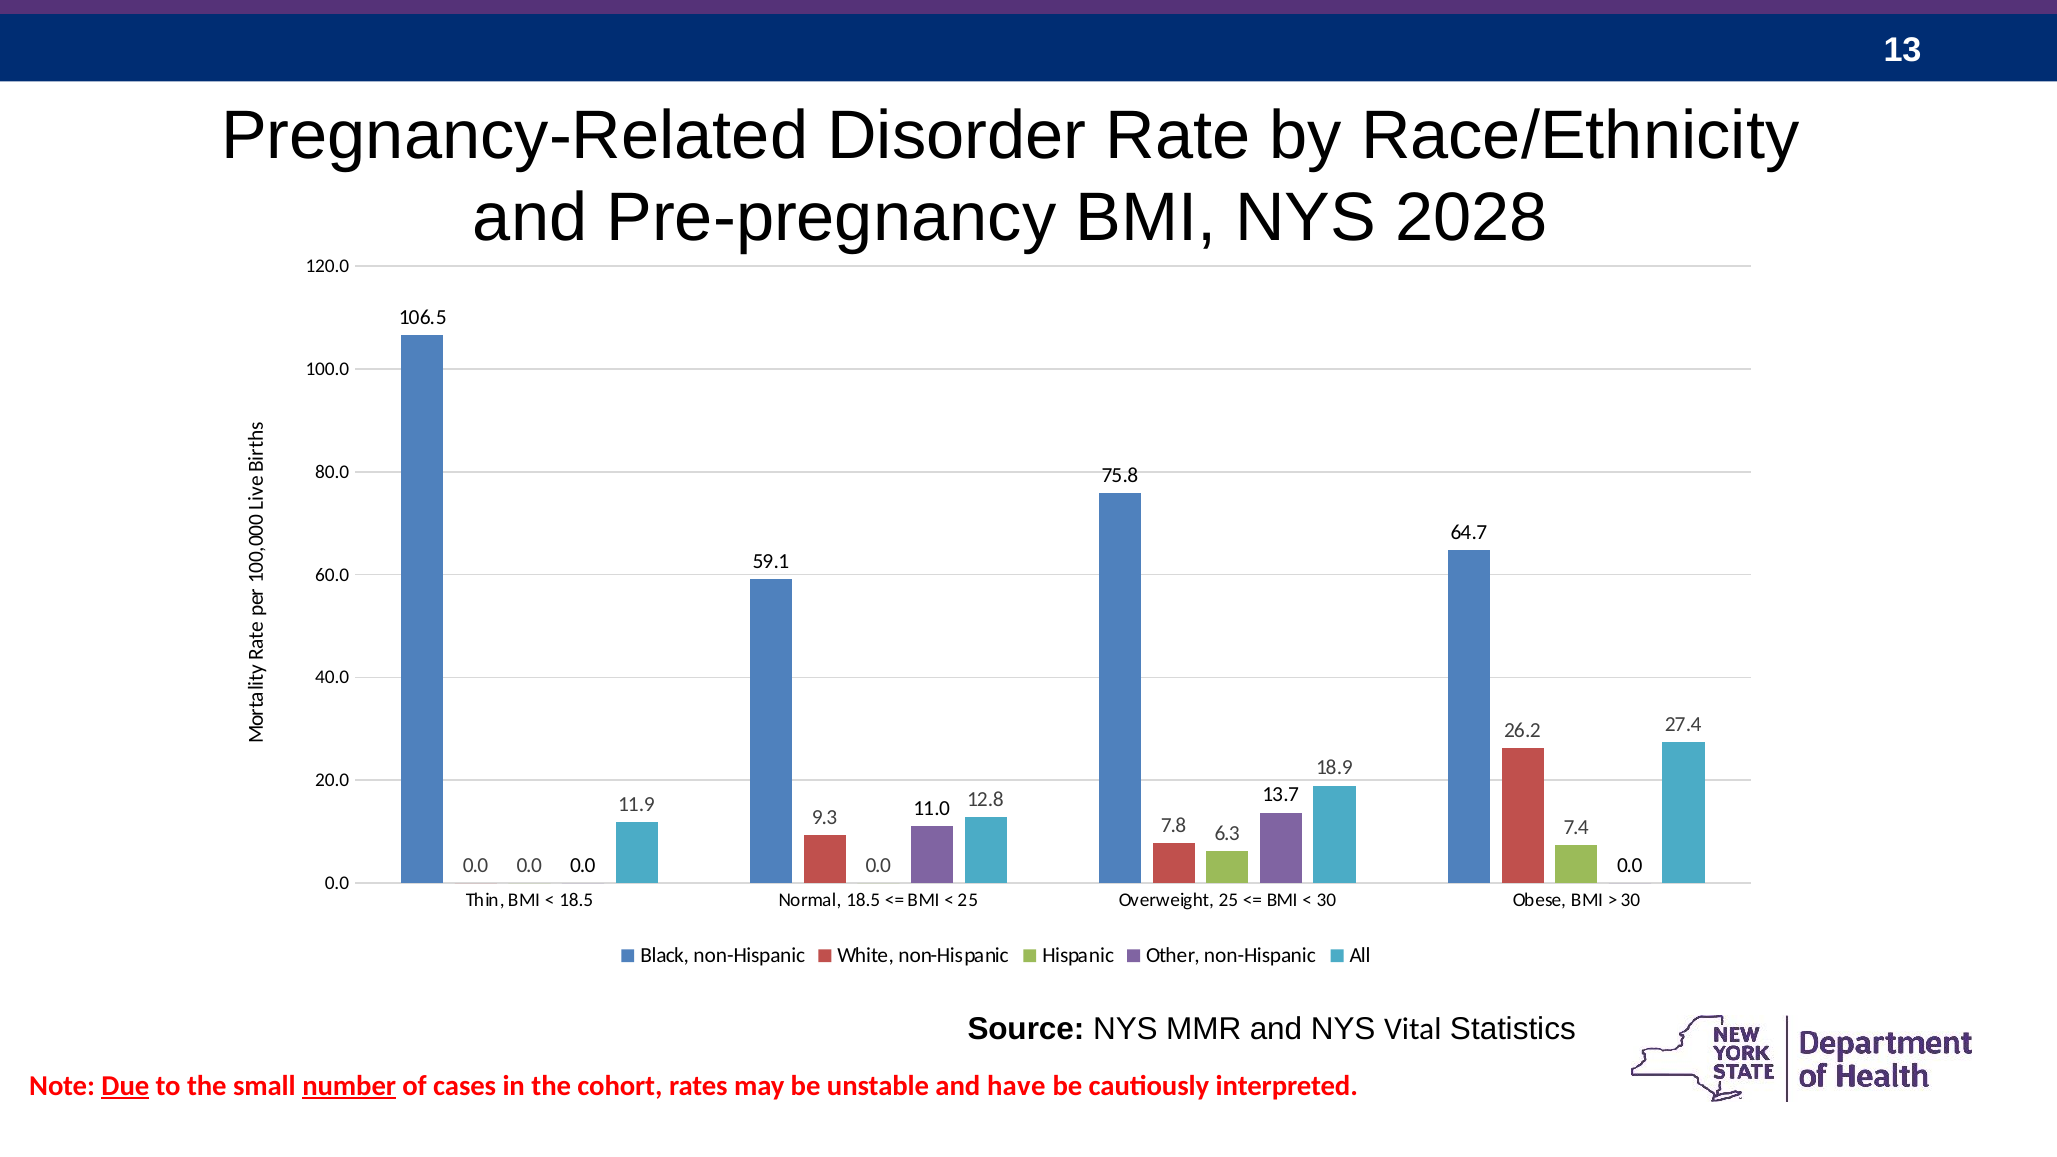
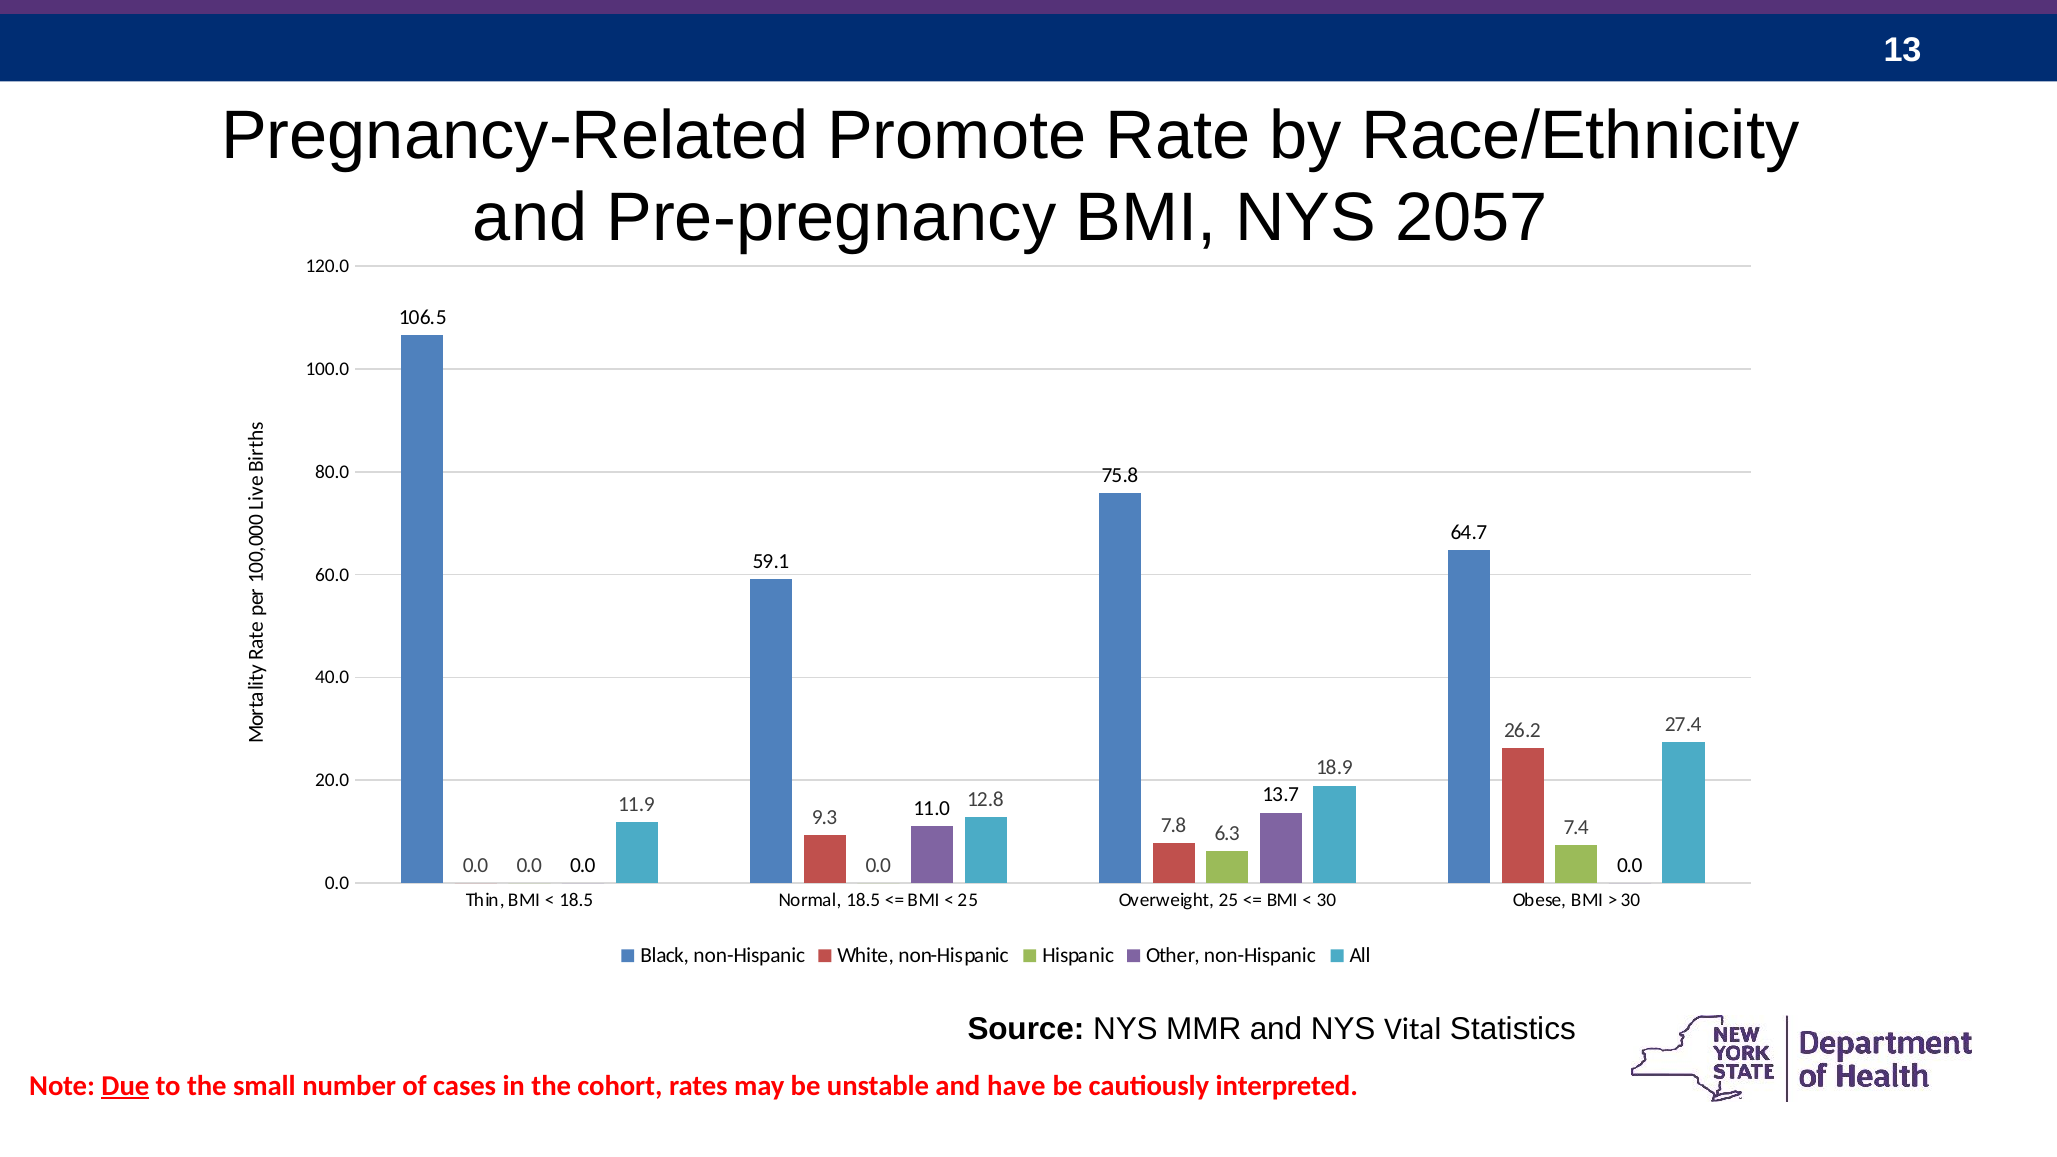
Disorder: Disorder -> Promote (957, 136)
2028: 2028 -> 2057 (1472, 218)
number underline: present -> none (349, 1086)
